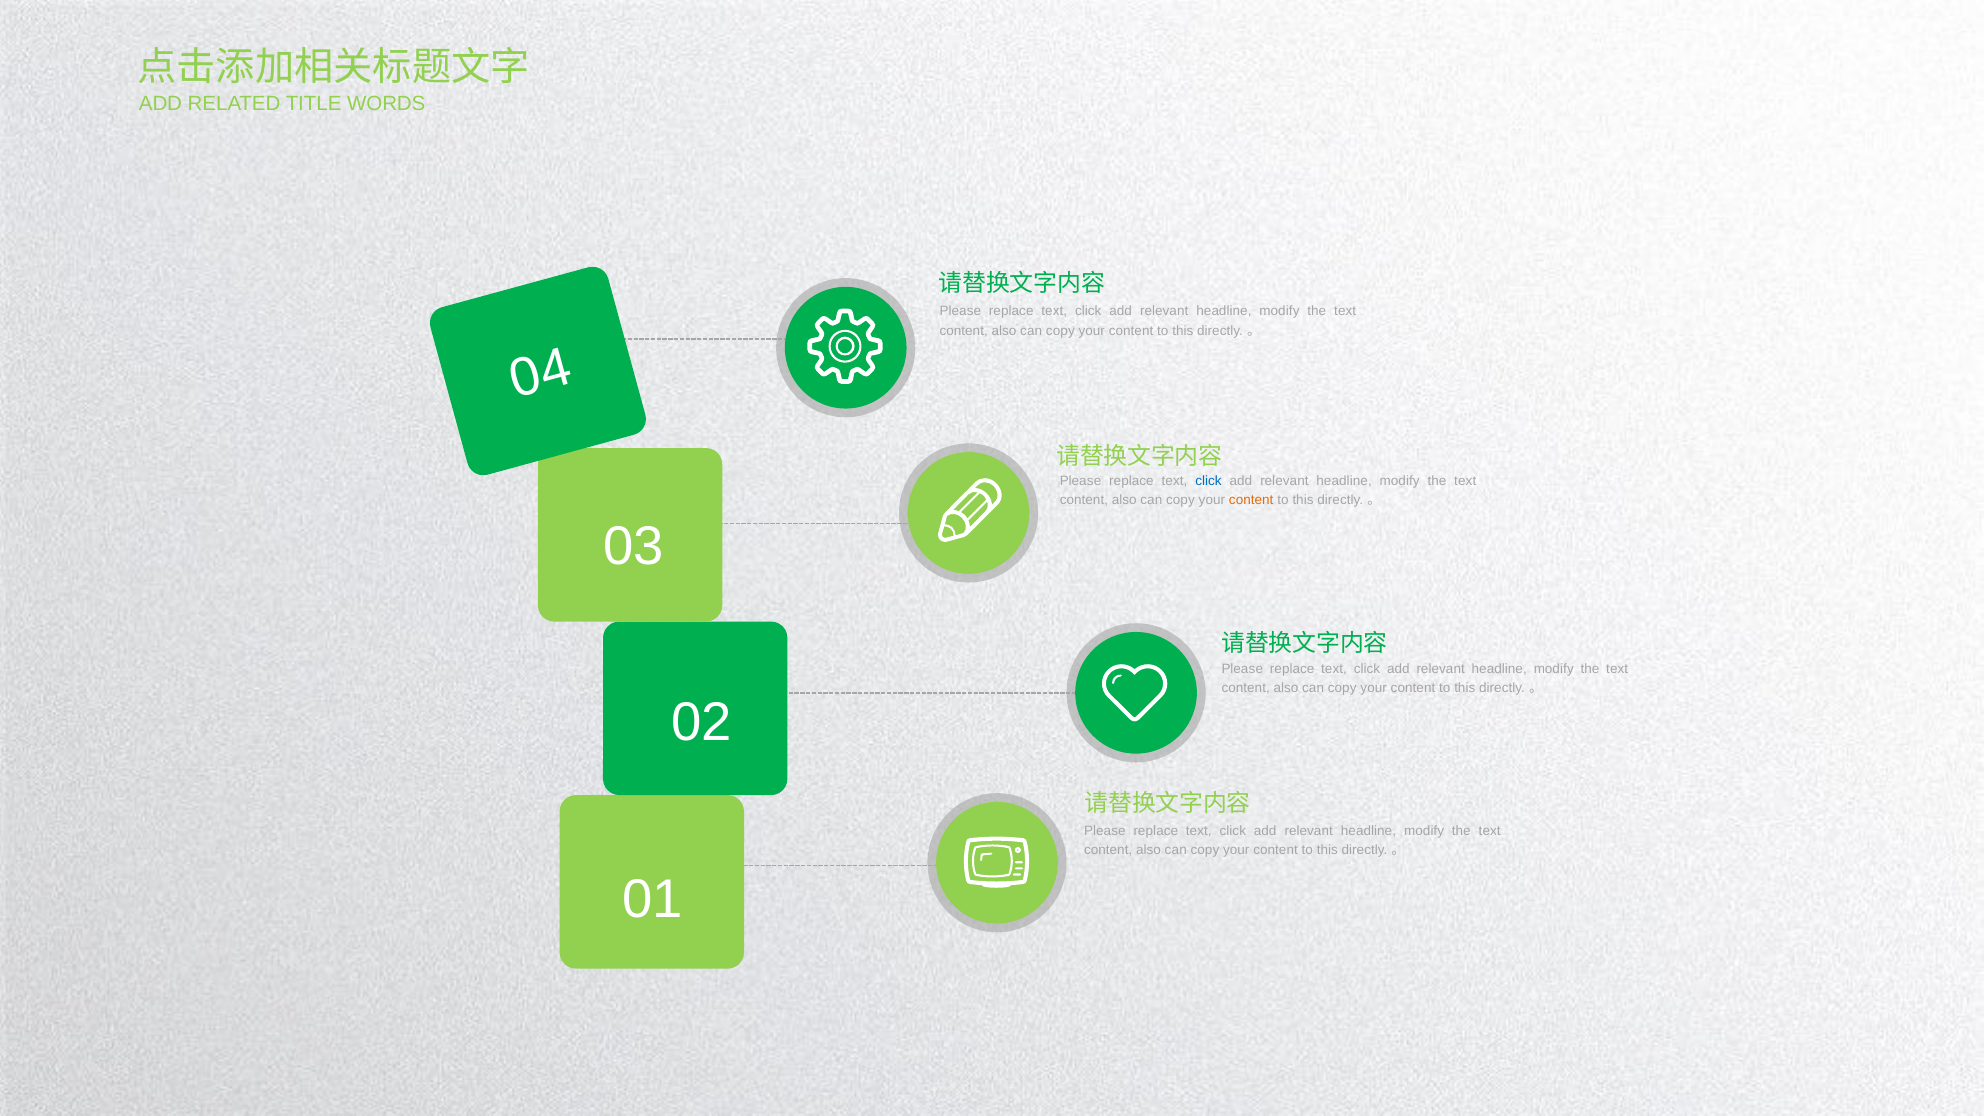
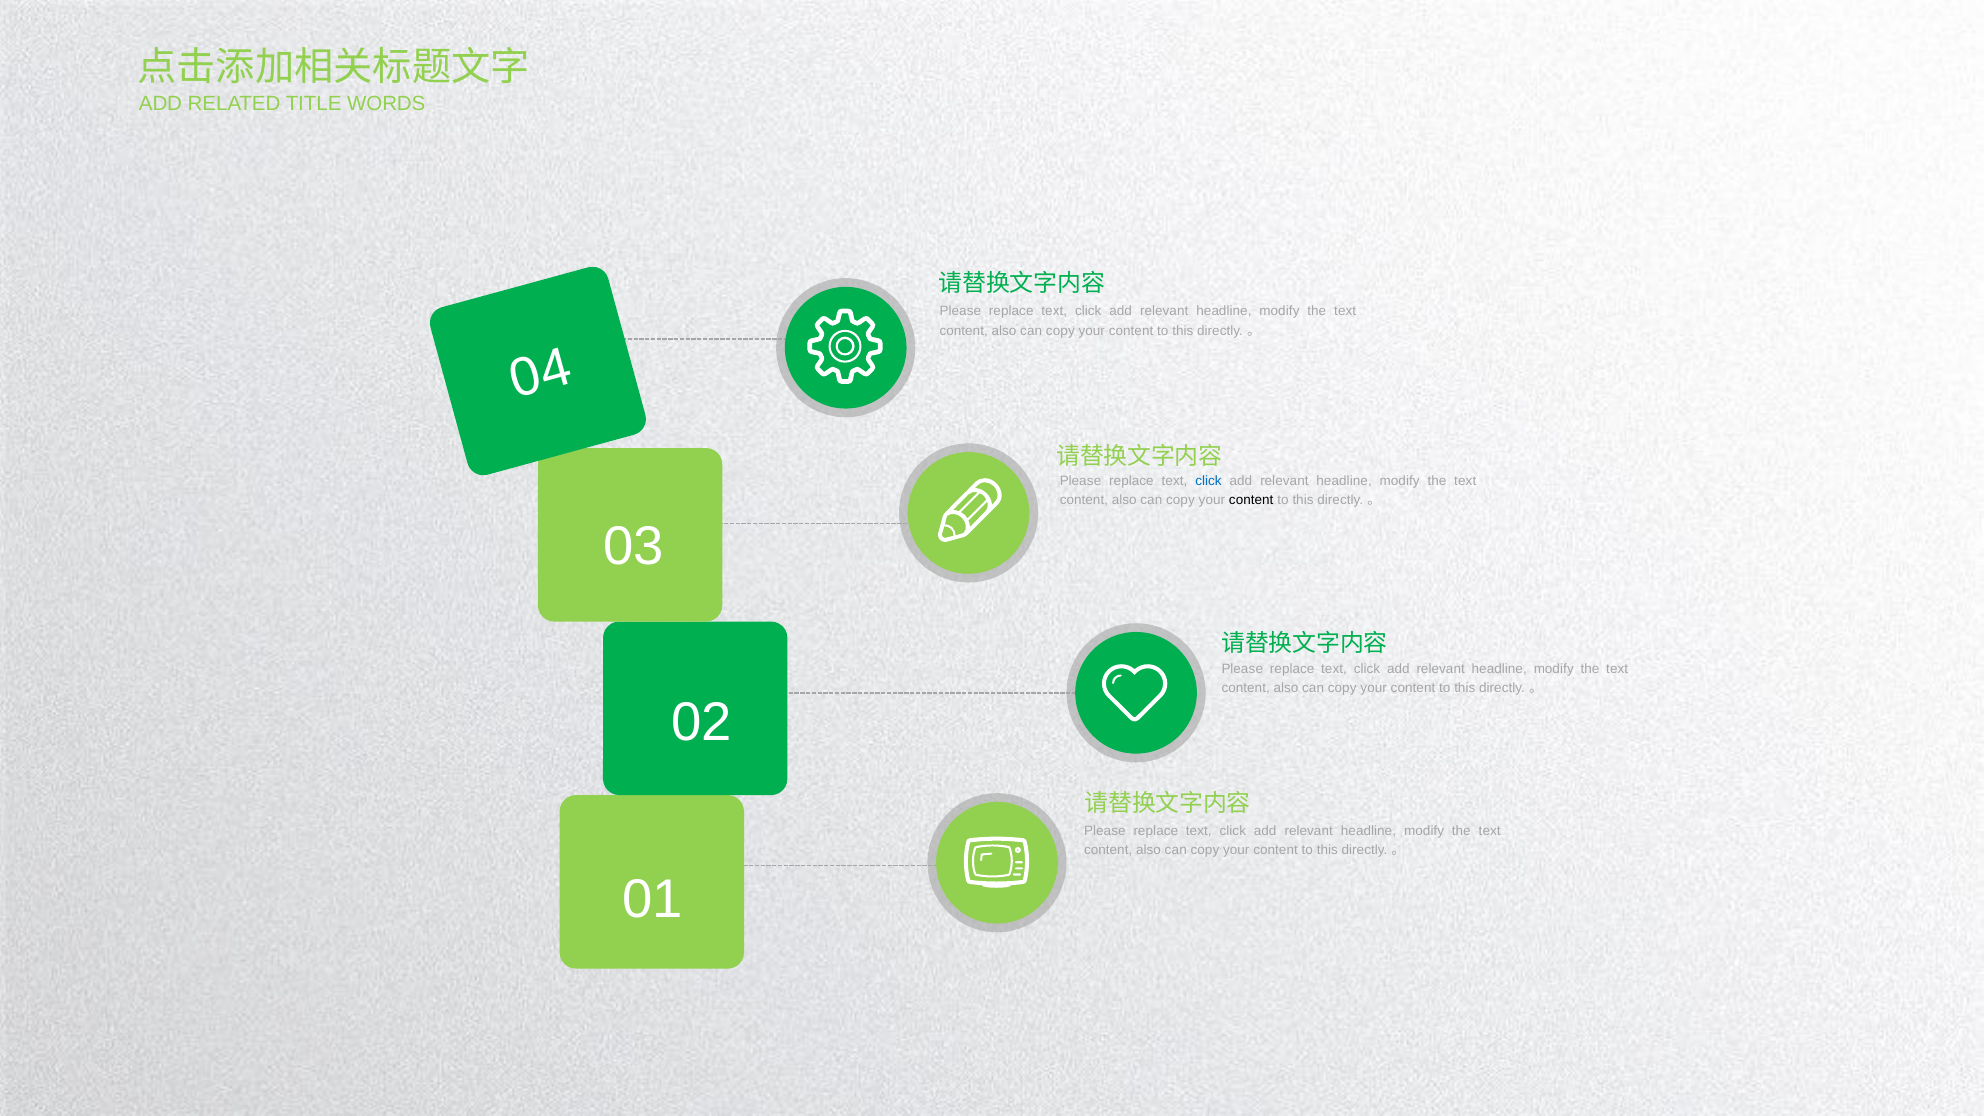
content colour: orange -> black (1251, 500)
